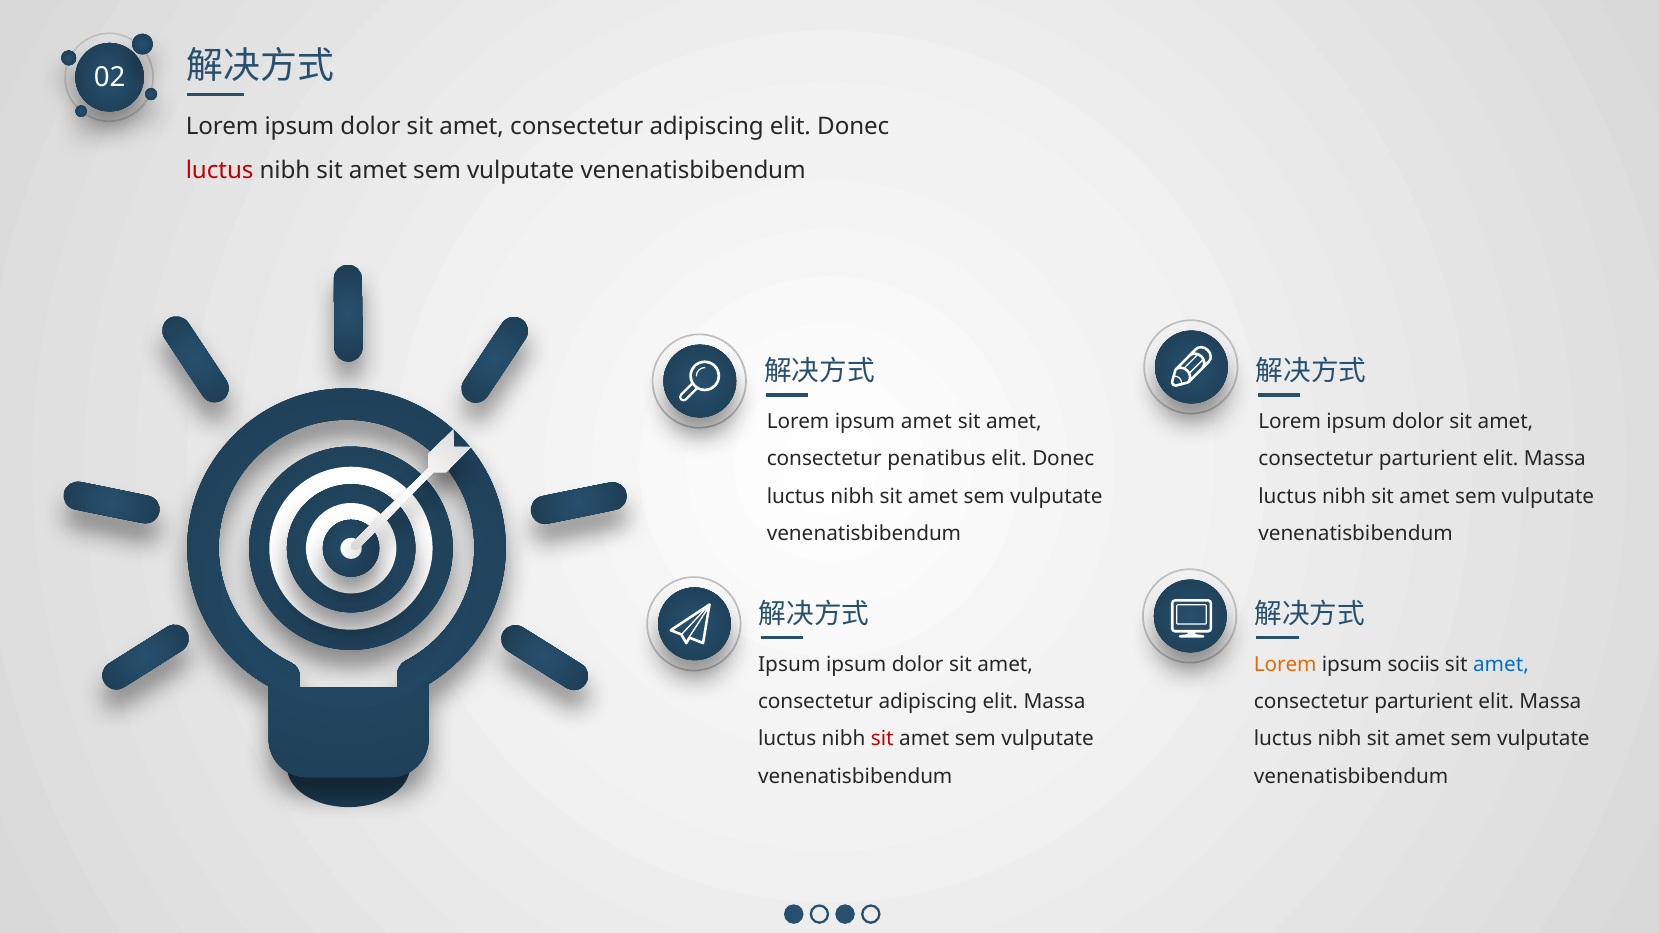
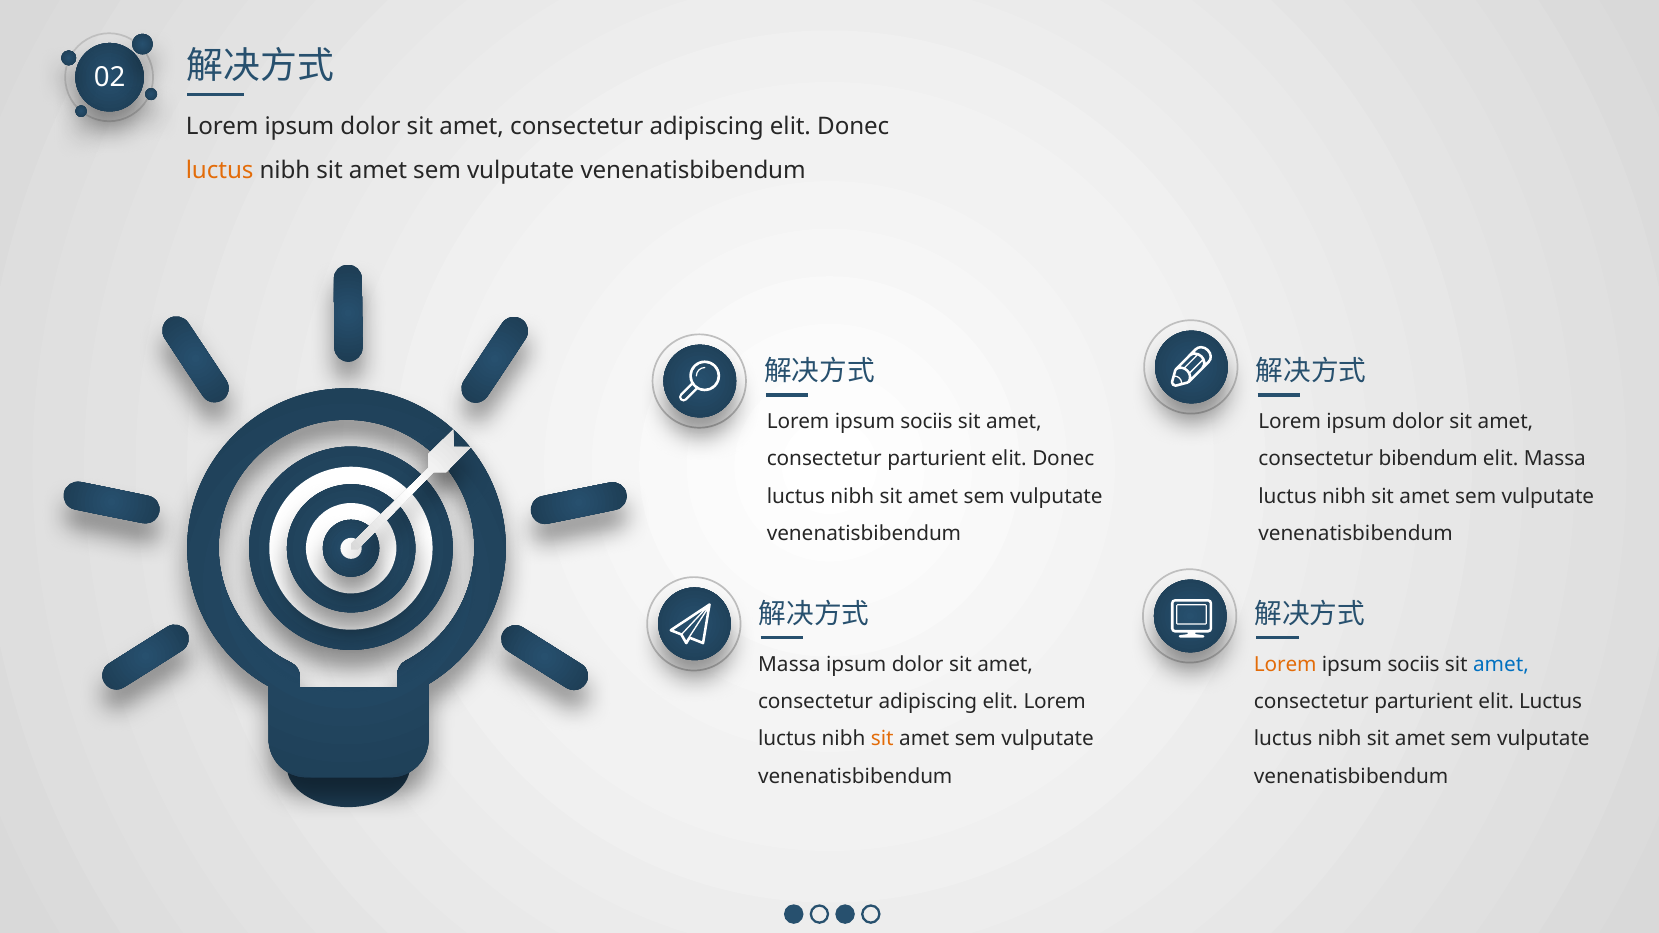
luctus colour: red -> orange (220, 170)
amet: amet -> sociis (927, 422)
penatibus: penatibus -> parturient (937, 459)
parturient: parturient -> bibendum (1428, 459)
Ipsum: Ipsum -> Massa (789, 664)
adipiscing elit Massa: Massa -> Lorem (1055, 702)
Massa: Massa -> Luctus (1550, 702)
sit colour: red -> orange (882, 739)
